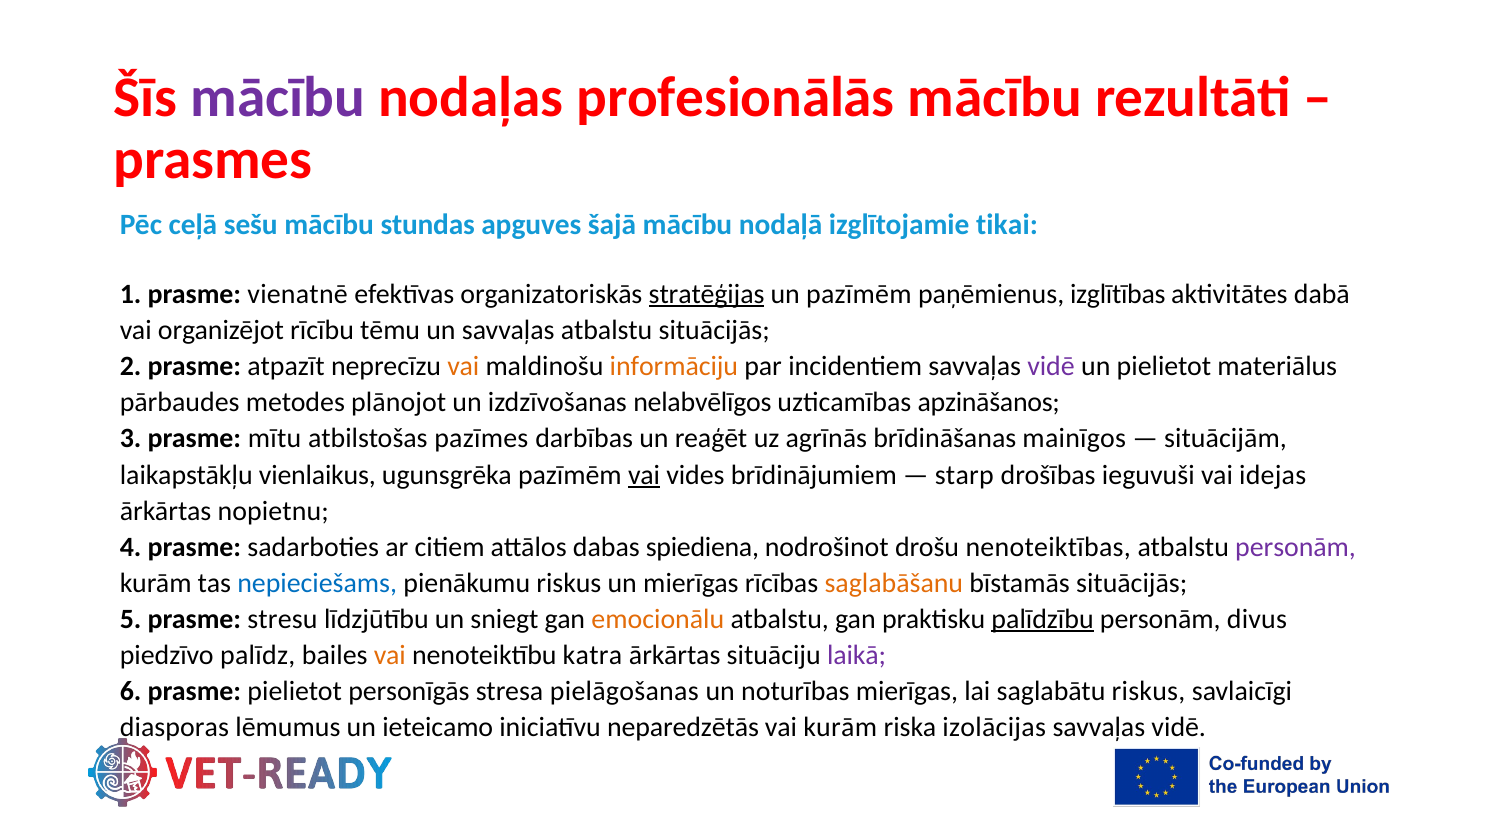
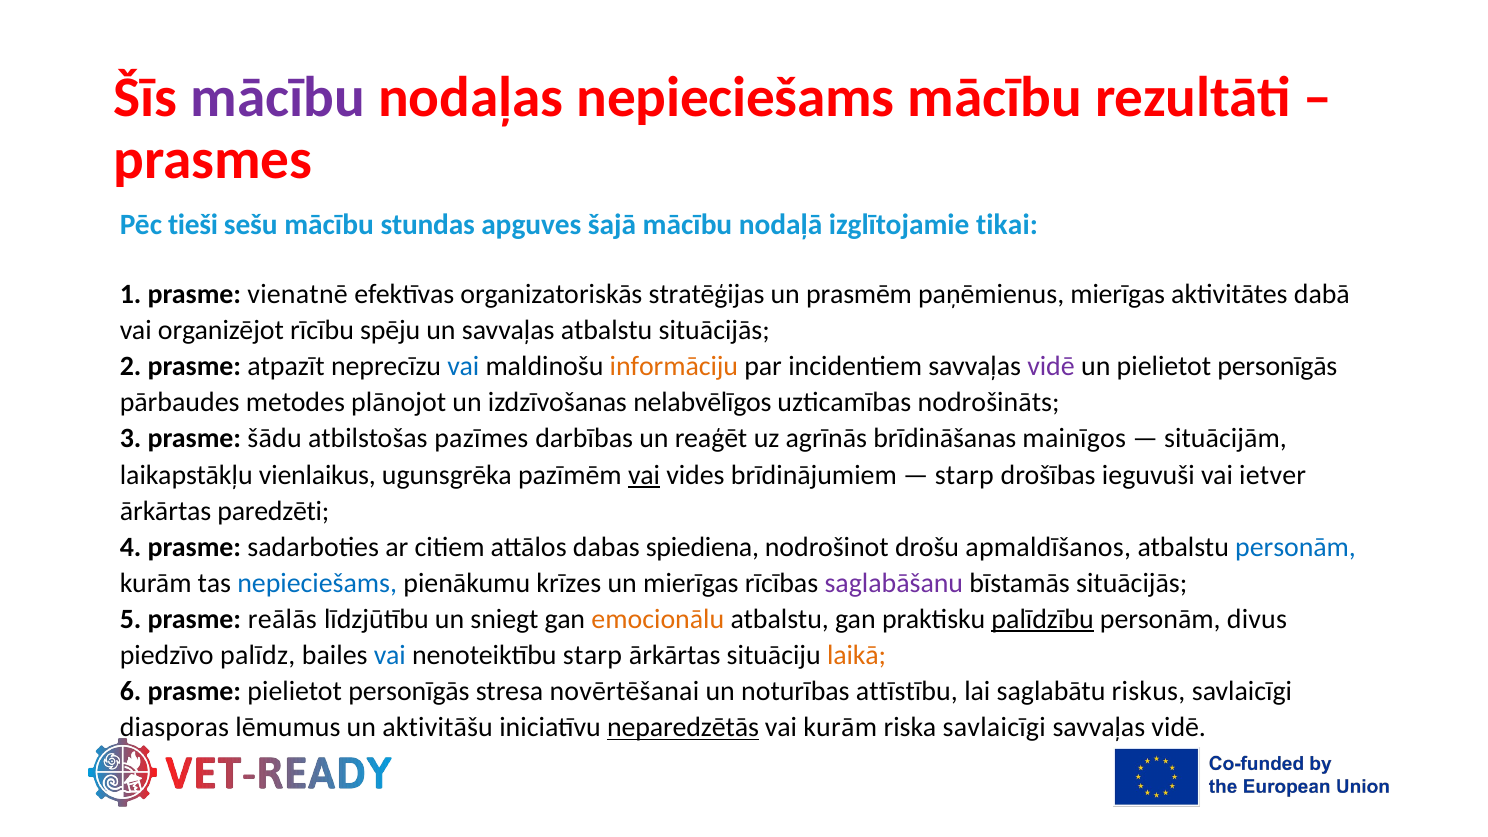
nodaļas profesionālās: profesionālās -> nepieciešams (736, 98)
ceļā: ceļā -> tieši (193, 225)
stratēģijas underline: present -> none (707, 294)
un pazīmēm: pazīmēm -> prasmēm (859, 294)
paņēmienus izglītības: izglītības -> mierīgas (1118, 294)
tēmu: tēmu -> spēju (390, 330)
vai colour: orange -> blue (463, 366)
un pielietot materiālus: materiālus -> personīgās (1277, 366)
apzināšanos: apzināšanos -> nodrošināts (989, 403)
mītu: mītu -> šādu (275, 439)
idejas: idejas -> ietver (1273, 475)
nopietnu: nopietnu -> paredzēti (273, 511)
nenoteiktības: nenoteiktības -> apmaldīšanos (1048, 547)
personām colour: purple -> blue (1296, 547)
pienākumu riskus: riskus -> krīzes (569, 583)
saglabāšanu colour: orange -> purple (894, 583)
stresu: stresu -> reālās (282, 619)
vai colour: orange -> blue (390, 655)
nenoteiktību katra: katra -> starp (593, 655)
laikā colour: purple -> orange (857, 655)
pielāgošanas: pielāgošanas -> novērtēšanai (624, 692)
noturības mierīgas: mierīgas -> attīstību (907, 692)
ieteicamo: ieteicamo -> aktivitāšu (438, 728)
neparedzētās underline: none -> present (683, 728)
riska izolācijas: izolācijas -> savlaicīgi (994, 728)
